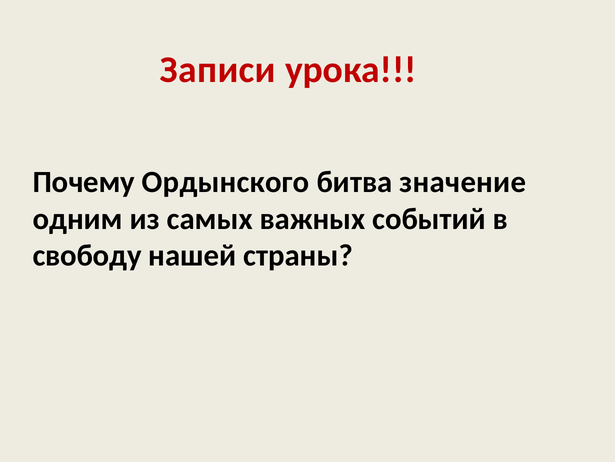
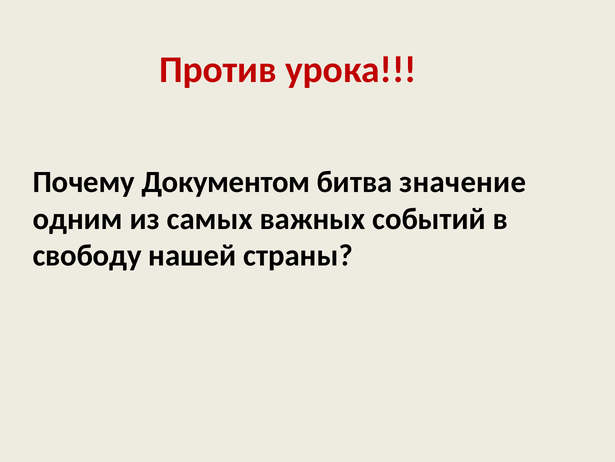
Записи: Записи -> Против (218, 70)
Ордынского: Ордынского -> Документом (226, 182)
